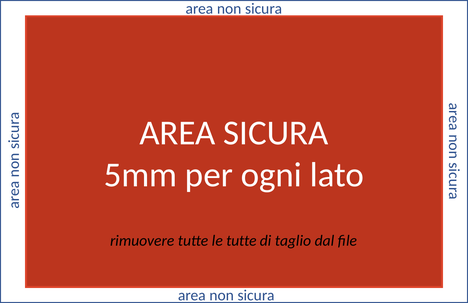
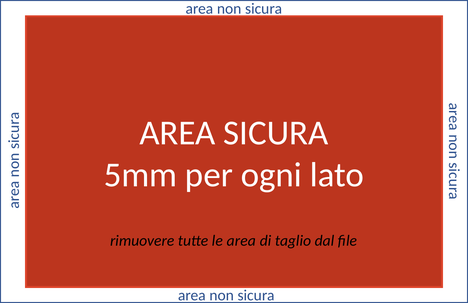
le tutte: tutte -> area (241, 241)
